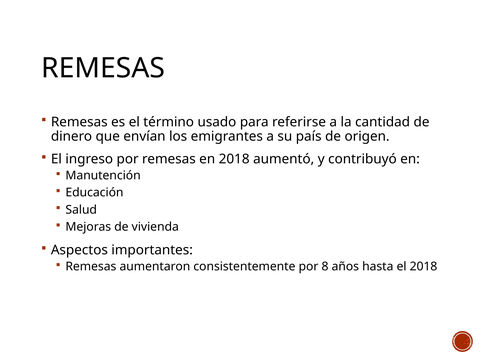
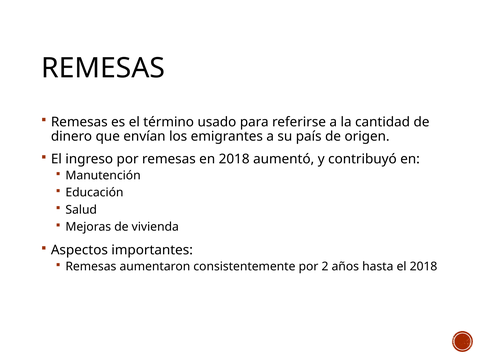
8: 8 -> 2 (325, 267)
